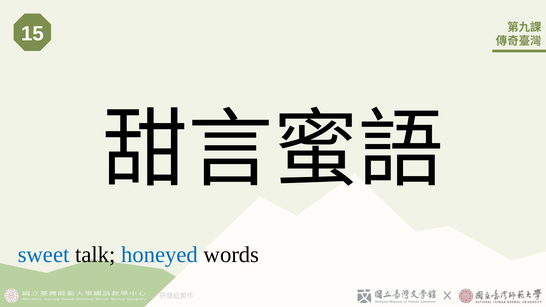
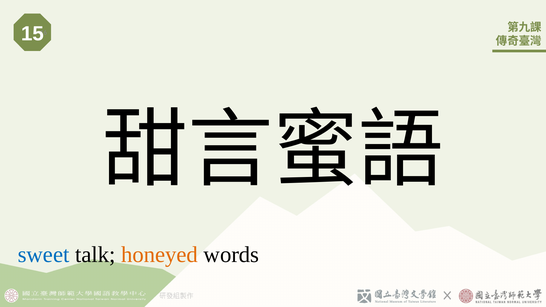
honeyed colour: blue -> orange (160, 255)
